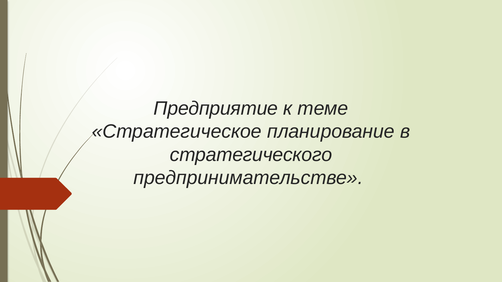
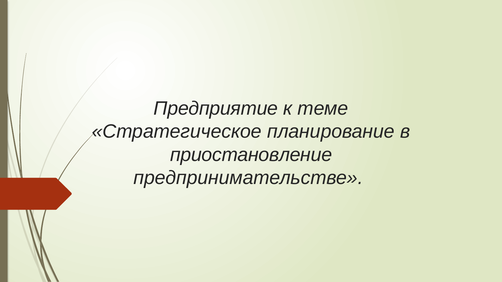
стратегического: стратегического -> приостановление (251, 155)
